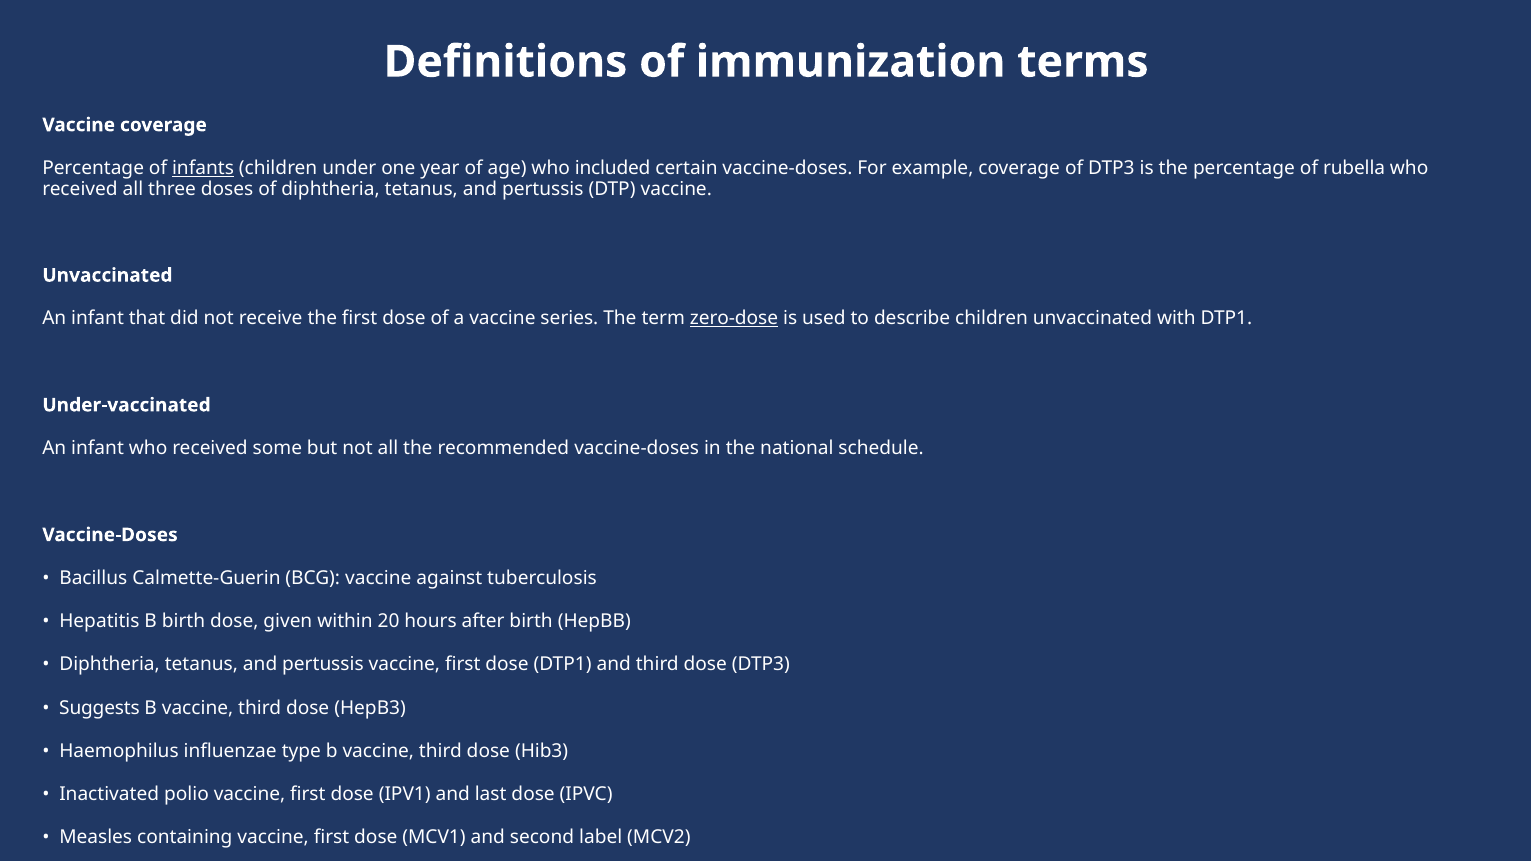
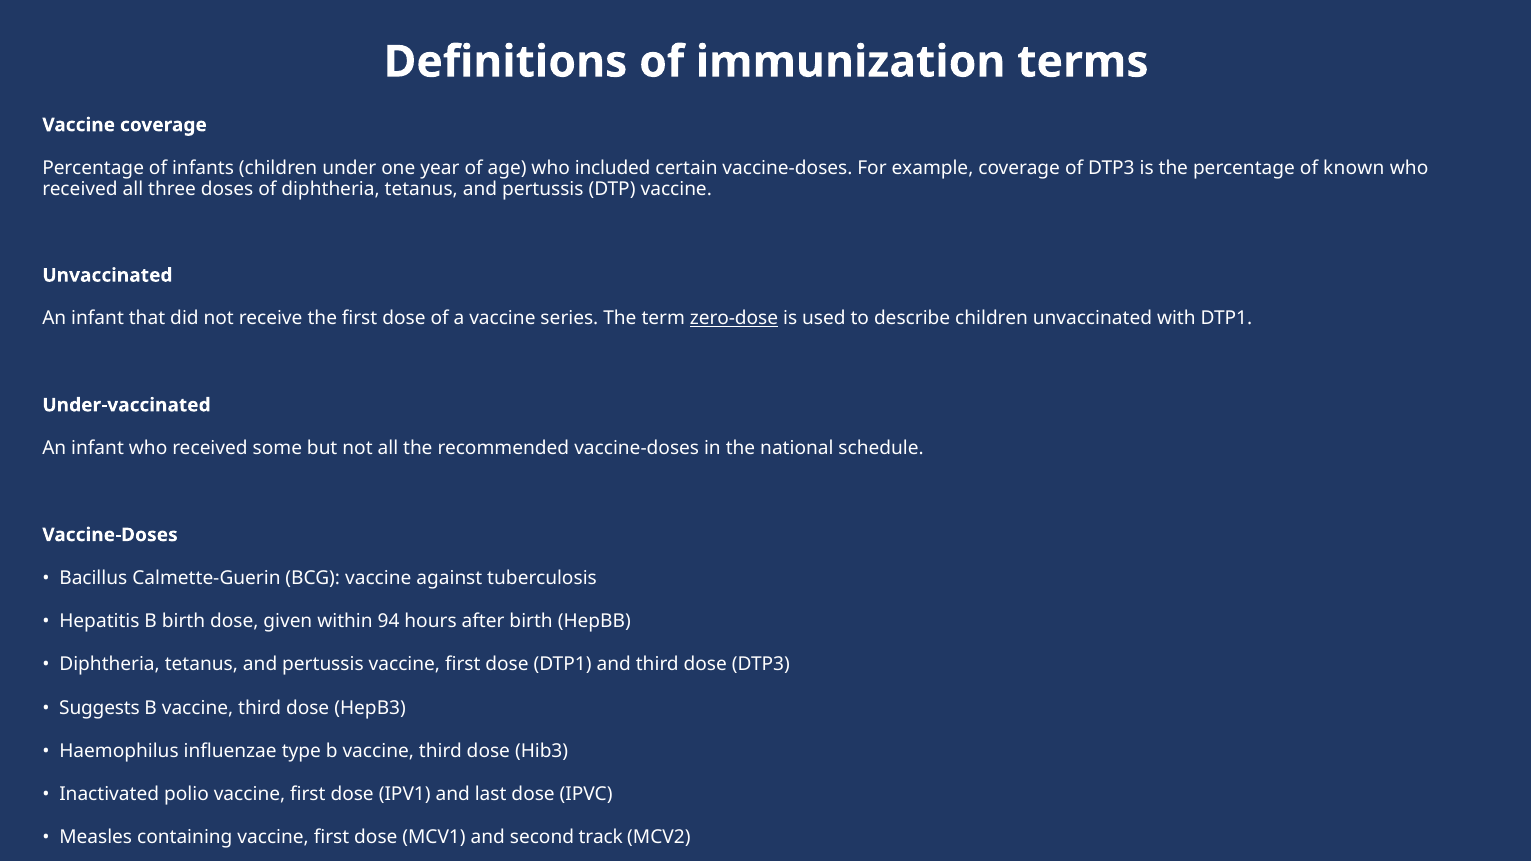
infants underline: present -> none (203, 168)
rubella: rubella -> known (1354, 168)
20: 20 -> 94 (389, 622)
label: label -> track (601, 838)
